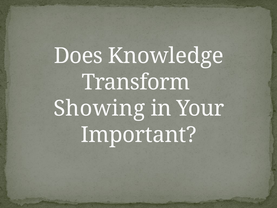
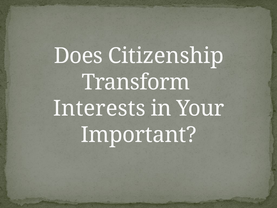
Knowledge: Knowledge -> Citizenship (166, 56)
Showing: Showing -> Interests (99, 108)
